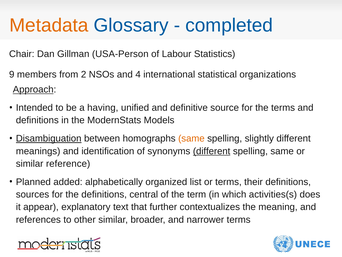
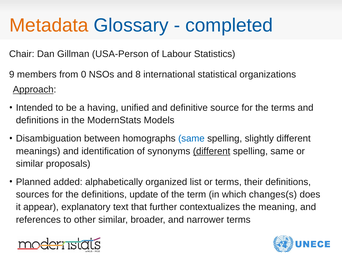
2: 2 -> 0 (84, 74)
4: 4 -> 8 (138, 74)
Disambiguation underline: present -> none (49, 138)
same colour: orange -> blue (191, 138)
reference: reference -> proposals (68, 163)
central: central -> update (144, 194)
activities(s: activities(s -> changes(s (273, 194)
